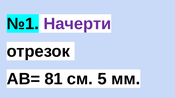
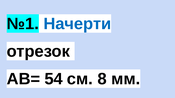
Начерти colour: purple -> blue (77, 24)
81: 81 -> 54 (54, 79)
5: 5 -> 8 (102, 79)
